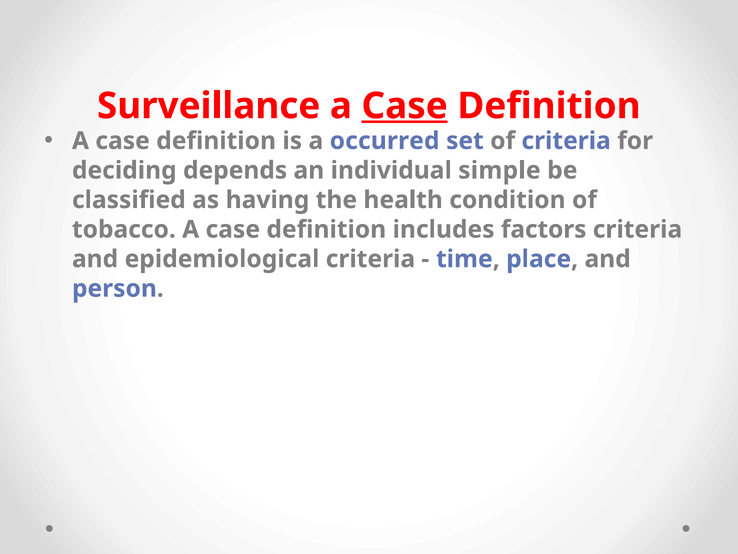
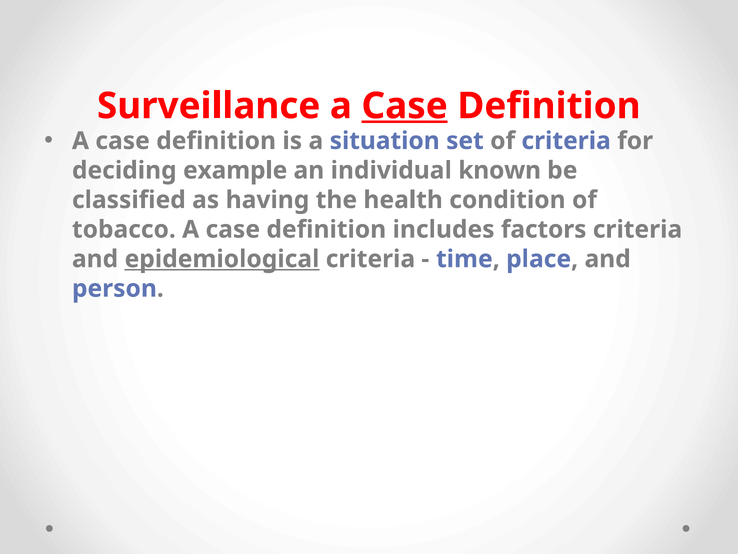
occurred: occurred -> situation (385, 141)
depends: depends -> example (235, 170)
simple: simple -> known (500, 170)
epidemiological underline: none -> present (222, 259)
